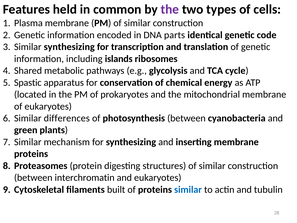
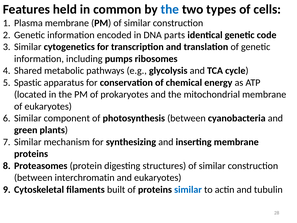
the colour: purple -> blue (170, 9)
Similar synthesizing: synthesizing -> cytogenetics (69, 47)
islands: islands -> pumps (119, 59)
differences: differences -> component (67, 118)
